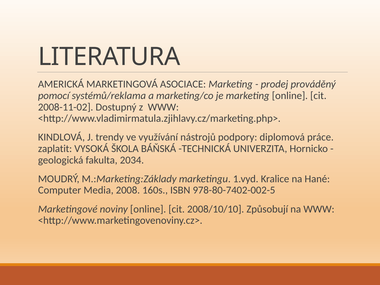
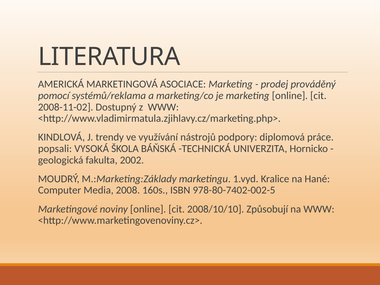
zaplatit: zaplatit -> popsali (55, 149)
2034: 2034 -> 2002 (132, 160)
